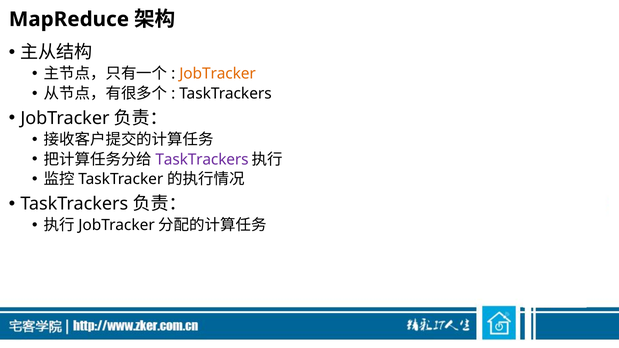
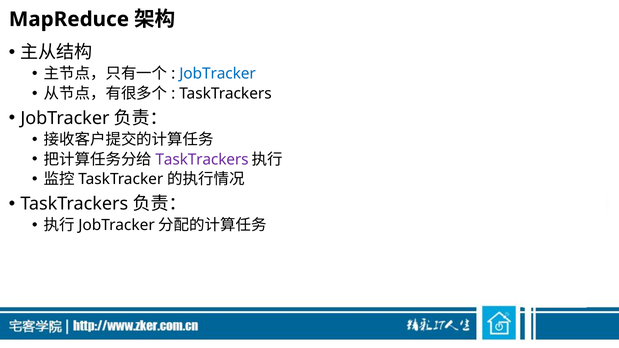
JobTracker colour: orange -> blue (218, 74)
